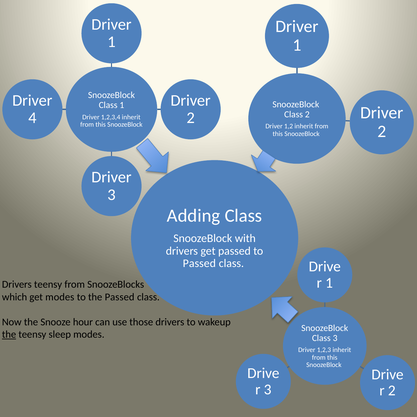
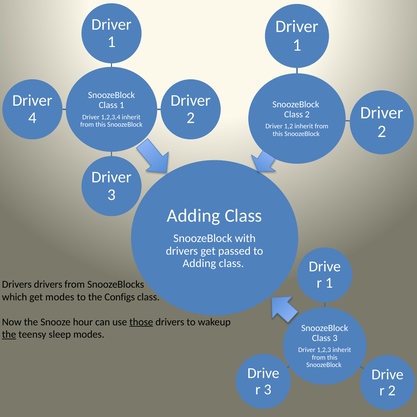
Passed: Passed -> Adding (199, 263)
Drivers teensy: teensy -> drivers (48, 284)
the Passed: Passed -> Configs (120, 297)
those underline: none -> present (141, 322)
